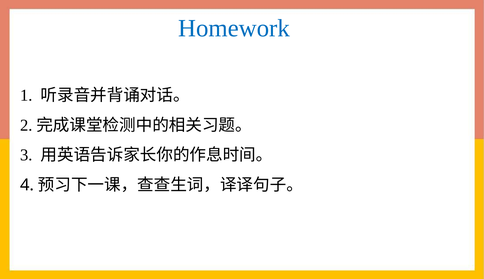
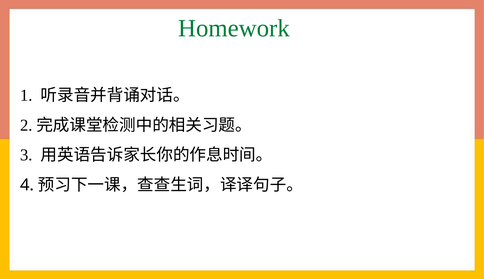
Homework colour: blue -> green (234, 28)
